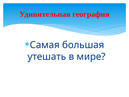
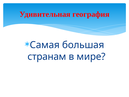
утешать: утешать -> странам (47, 56)
